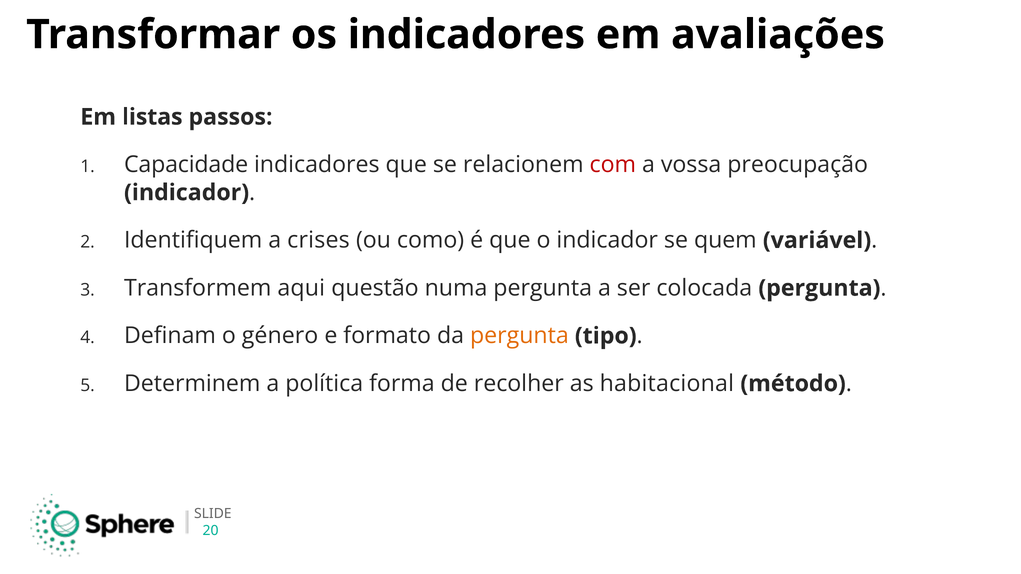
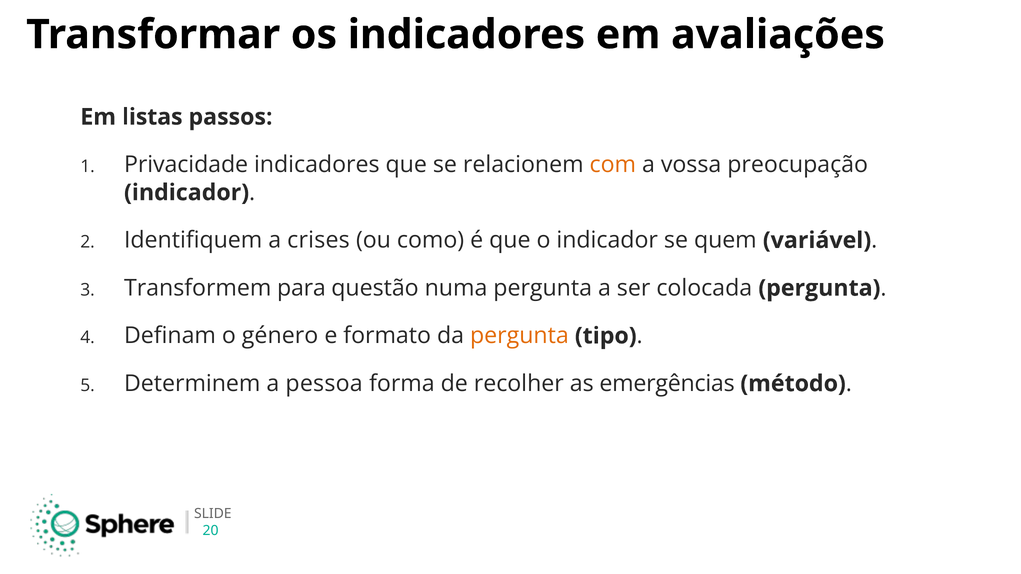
Capacidade: Capacidade -> Privacidade (186, 165)
com colour: red -> orange (613, 165)
aqui: aqui -> para (301, 288)
política: política -> pessoa (324, 384)
habitacional: habitacional -> emergências (667, 384)
